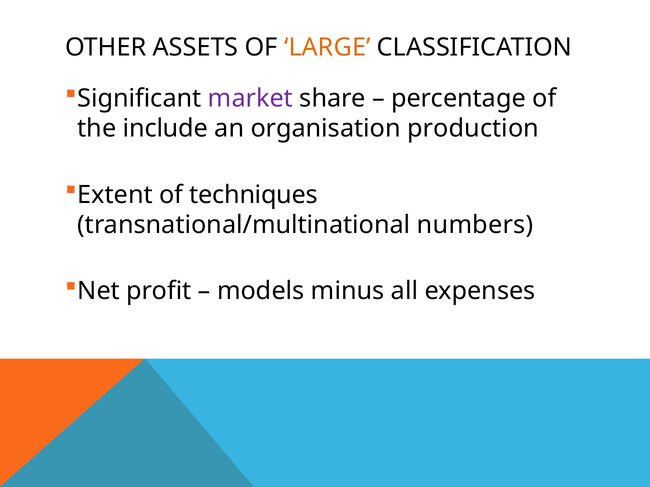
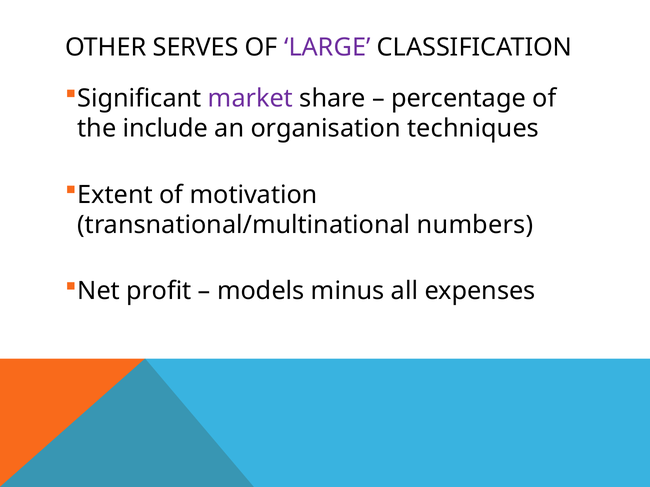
ASSETS: ASSETS -> SERVES (196, 47)
LARGE colour: orange -> purple (327, 47)
production: production -> techniques (473, 129)
techniques: techniques -> motivation (254, 195)
